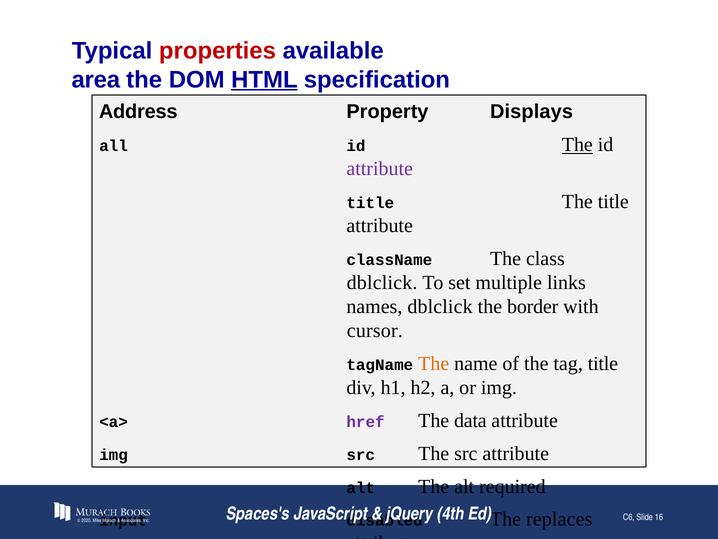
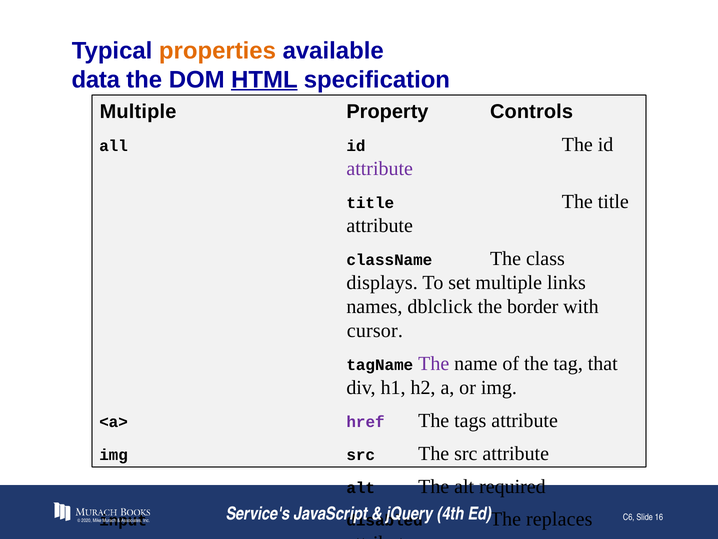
properties colour: red -> orange (217, 51)
area: area -> data (96, 80)
Address: Address -> Multiple (138, 112)
Displays: Displays -> Controls (532, 112)
The underline: present -> none (577, 145)
dblclick: dblclick -> displays (382, 282)
The colour: orange -> purple (434, 363)
tag title: title -> that (603, 363)
data: data -> tags (470, 420)
Spaces's: Spaces's -> Service's (258, 513)
